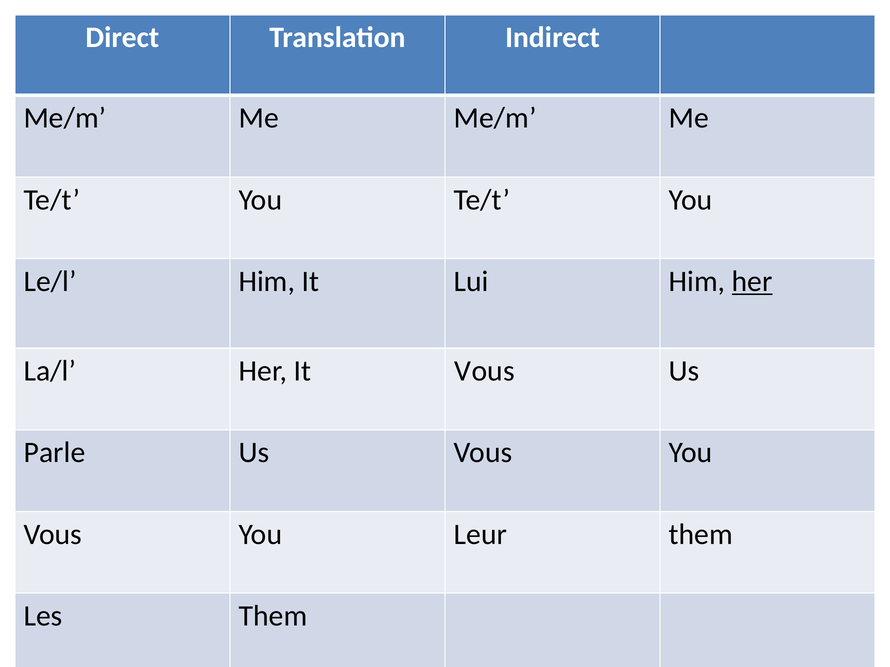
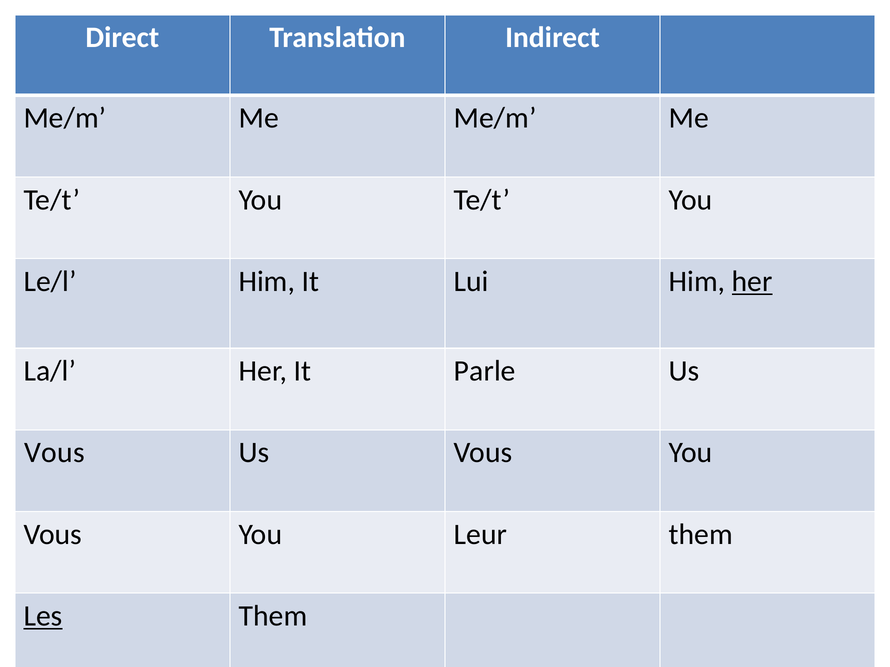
It Vous: Vous -> Parle (485, 371)
Parle: Parle -> Vous (55, 453)
Les underline: none -> present (43, 616)
